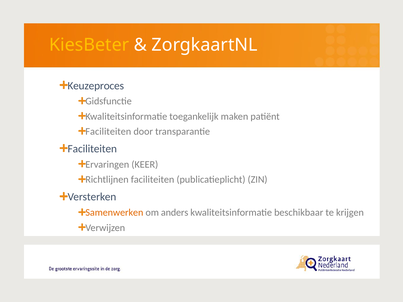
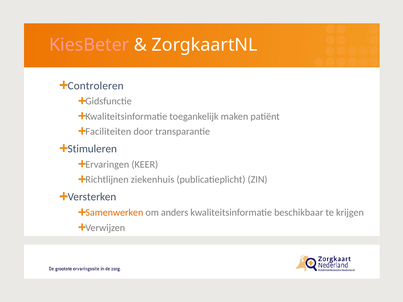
KiesBeter colour: yellow -> pink (89, 45)
Keuzeproces: Keuzeproces -> Controleren (96, 86)
Faciliteiten: Faciliteiten -> Stimuleren (92, 149)
Richtlijnen faciliteiten: faciliteiten -> ziekenhuis (153, 180)
